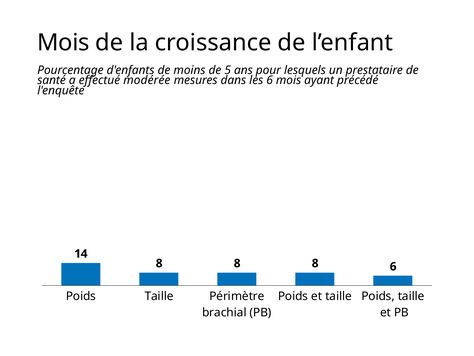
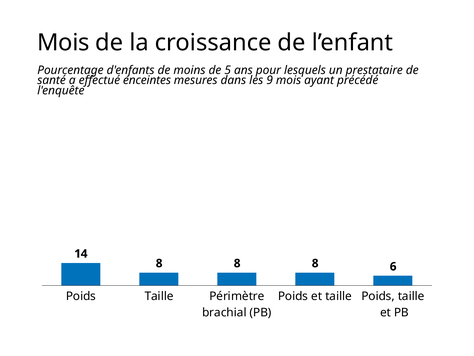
modérée: modérée -> enceintes (147, 80)
les 6: 6 -> 9 (270, 80)
